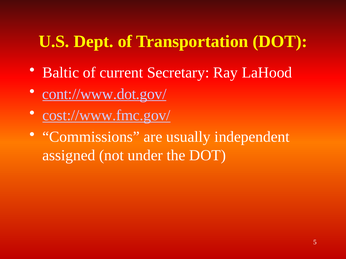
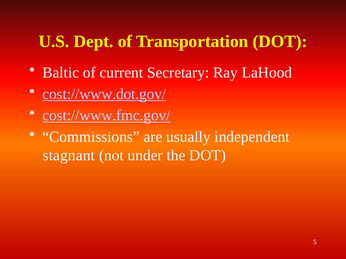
cont://www.dot.gov/: cont://www.dot.gov/ -> cost://www.dot.gov/ (104, 94)
assigned: assigned -> stagnant (69, 156)
